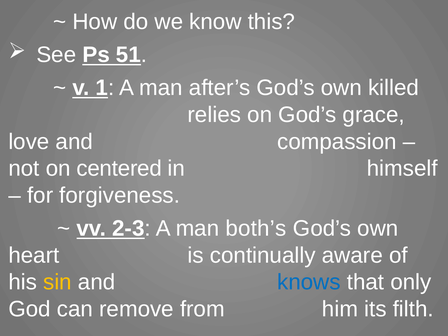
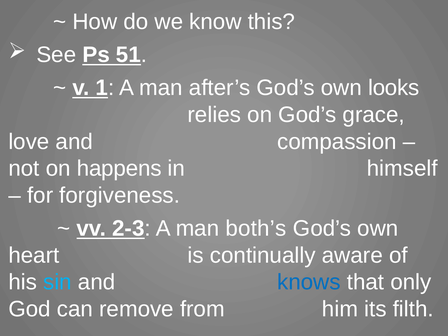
killed: killed -> looks (394, 88)
centered: centered -> happens (119, 169)
sin colour: yellow -> light blue (57, 282)
